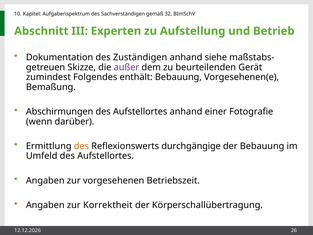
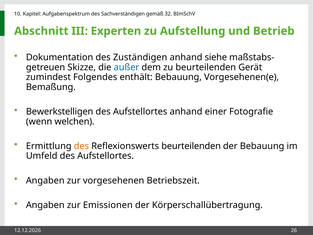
außer colour: purple -> blue (126, 67)
Abschirmungen: Abschirmungen -> Bewerkstelligen (60, 112)
darüber: darüber -> welchen (74, 121)
Reflexionswerts durchgängige: durchgängige -> beurteilenden (191, 146)
Korrektheit: Korrektheit -> Emissionen (108, 205)
